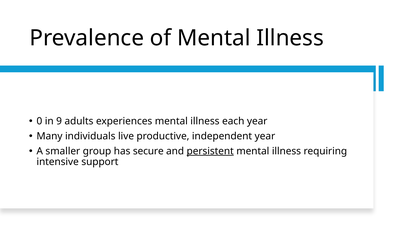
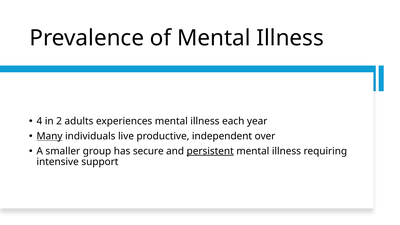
0: 0 -> 4 (39, 121)
9: 9 -> 2 (59, 121)
Many underline: none -> present (50, 136)
independent year: year -> over (265, 136)
